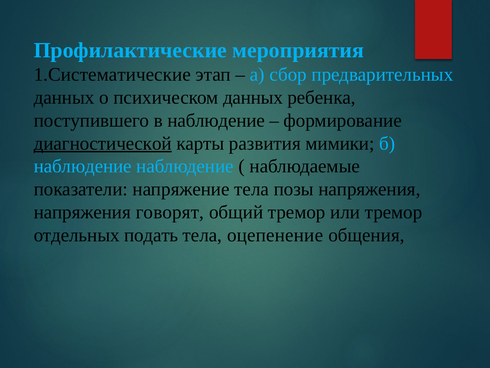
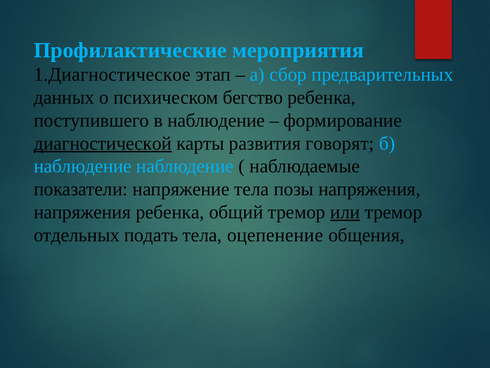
1.Систематические: 1.Систематические -> 1.Диагностическое (112, 75)
психическом данных: данных -> бегство (253, 97)
мимики: мимики -> говорят (340, 143)
напряжения говорят: говорят -> ребенка (170, 212)
или underline: none -> present (345, 212)
